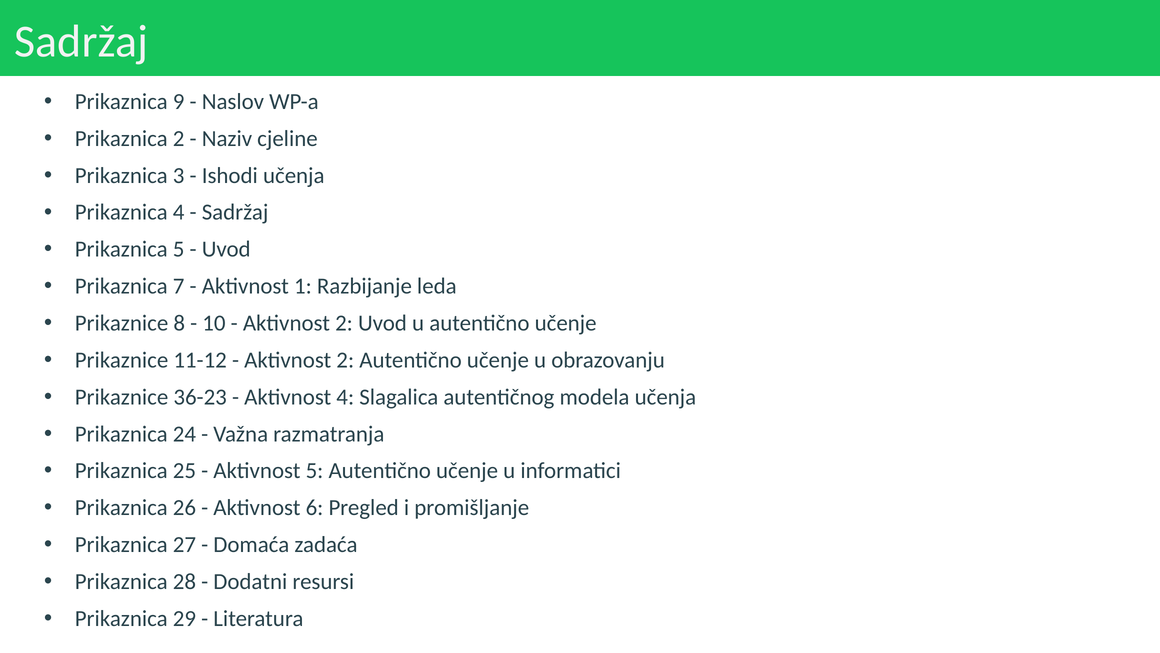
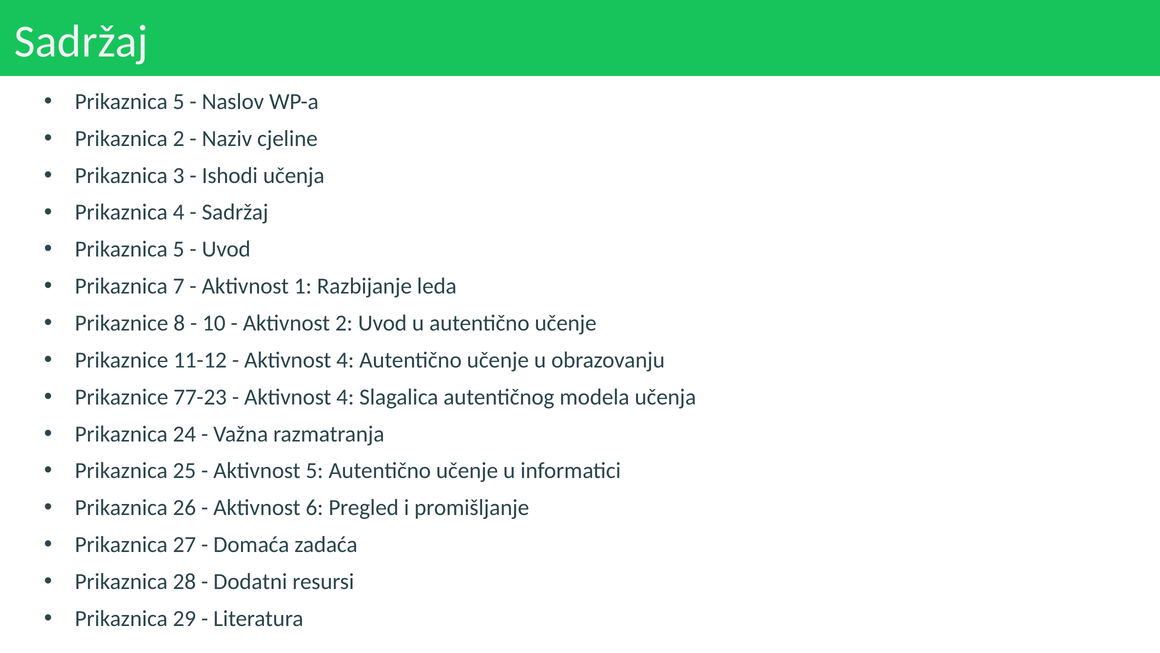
9: 9 -> 5 (179, 102)
2: 2 -> 4 (345, 360)
36-23: 36-23 -> 77-23 (200, 397)
